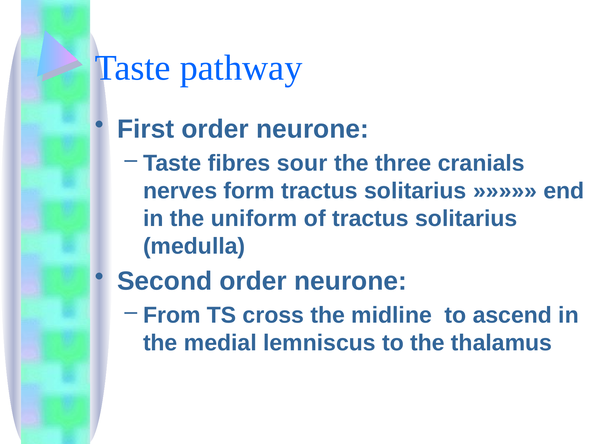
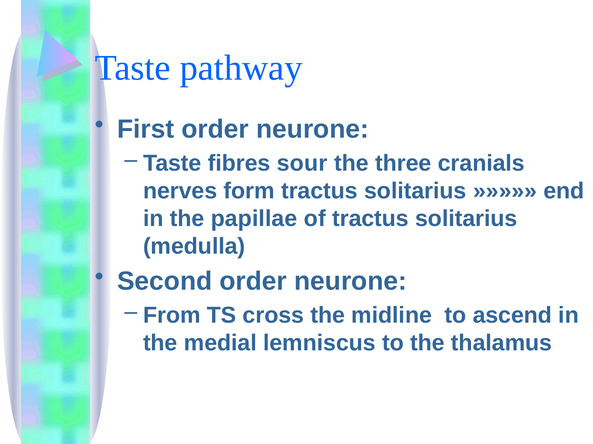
uniform: uniform -> papillae (254, 219)
